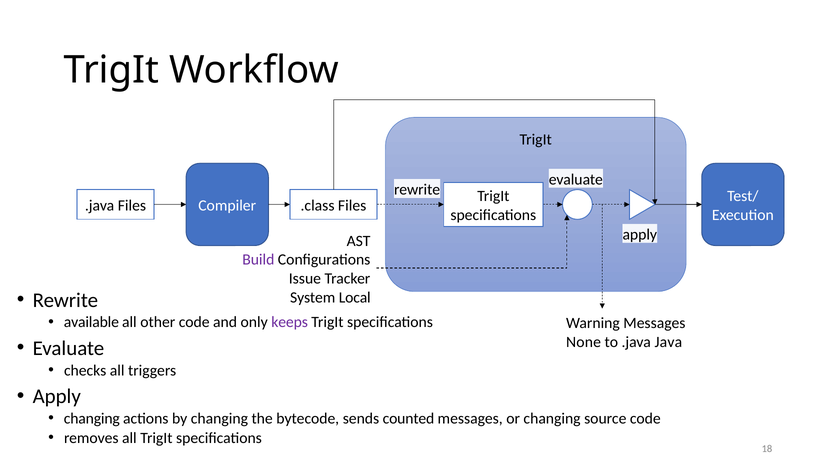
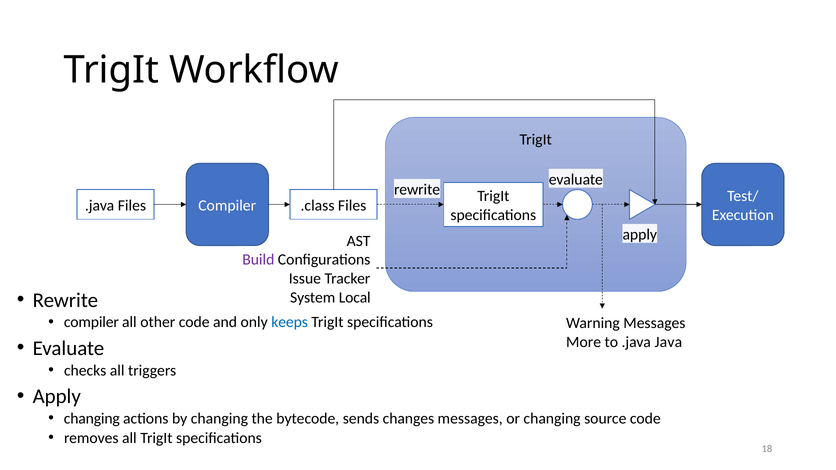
available: available -> compiler (91, 322)
keeps colour: purple -> blue (290, 322)
None: None -> More (584, 342)
counted: counted -> changes (408, 419)
